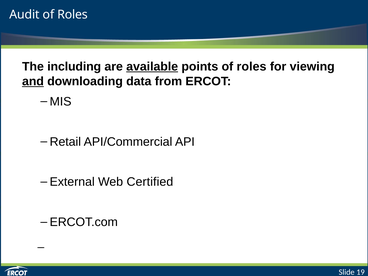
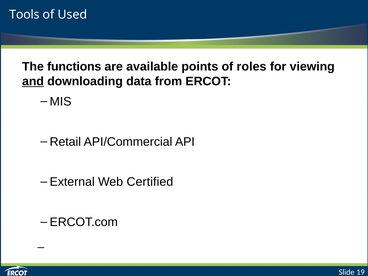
Audit: Audit -> Tools (24, 15)
Roles: Roles -> Used (72, 15)
including: including -> functions (74, 67)
available underline: present -> none (152, 67)
